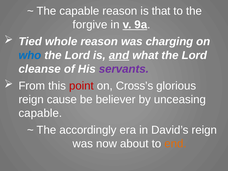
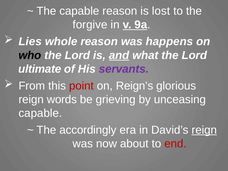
that: that -> lost (161, 11)
Tied: Tied -> Lies (30, 42)
charging: charging -> happens (169, 42)
who colour: blue -> black (30, 55)
cleanse: cleanse -> ultimate (40, 69)
Cross’s: Cross’s -> Reign’s (135, 86)
cause: cause -> words (62, 99)
believer: believer -> grieving (116, 99)
reign underline: none -> present (204, 130)
end colour: orange -> red (176, 144)
